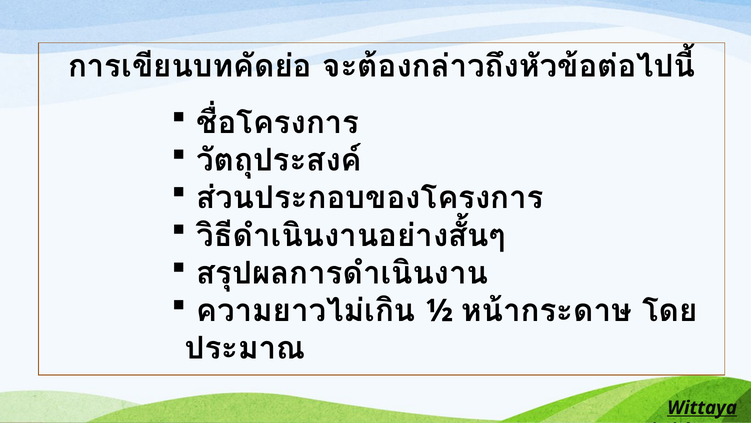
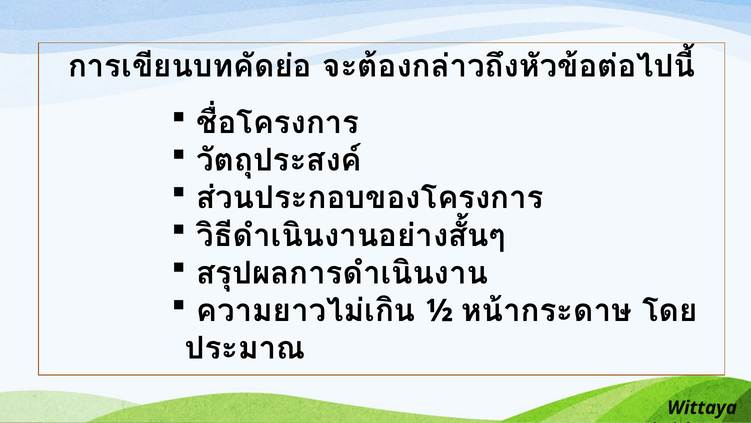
Wittaya underline: present -> none (702, 407)
